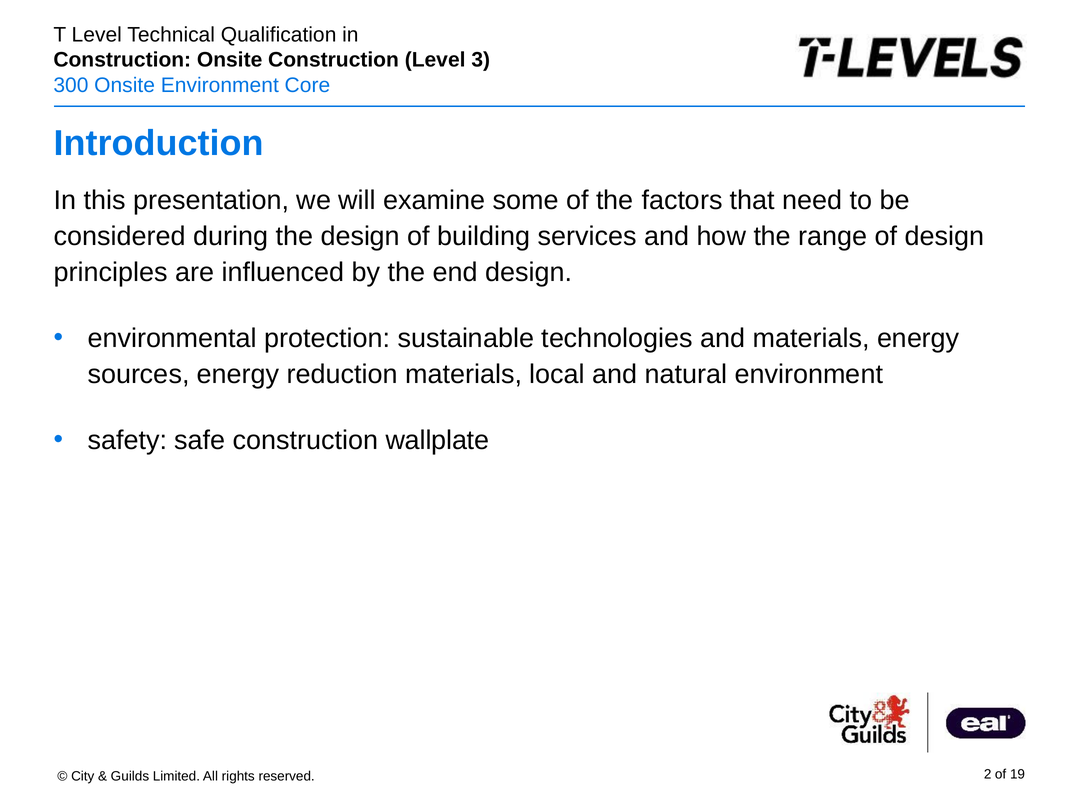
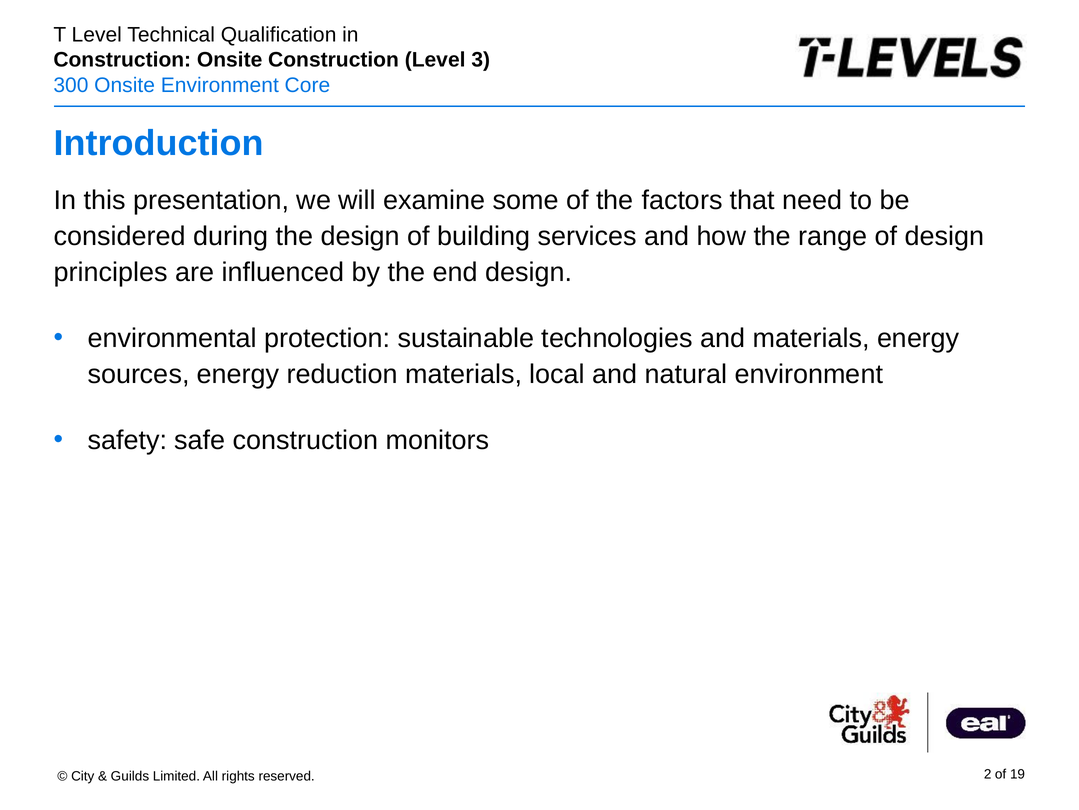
wallplate: wallplate -> monitors (437, 440)
